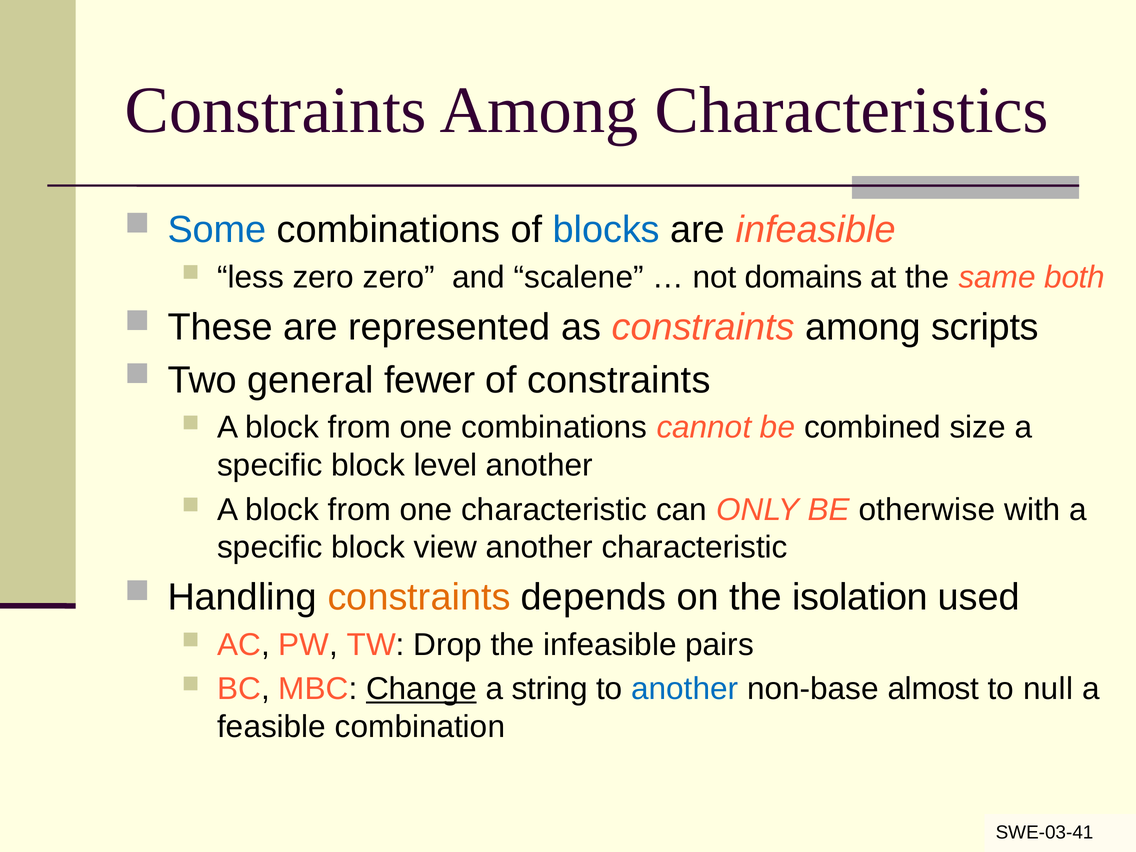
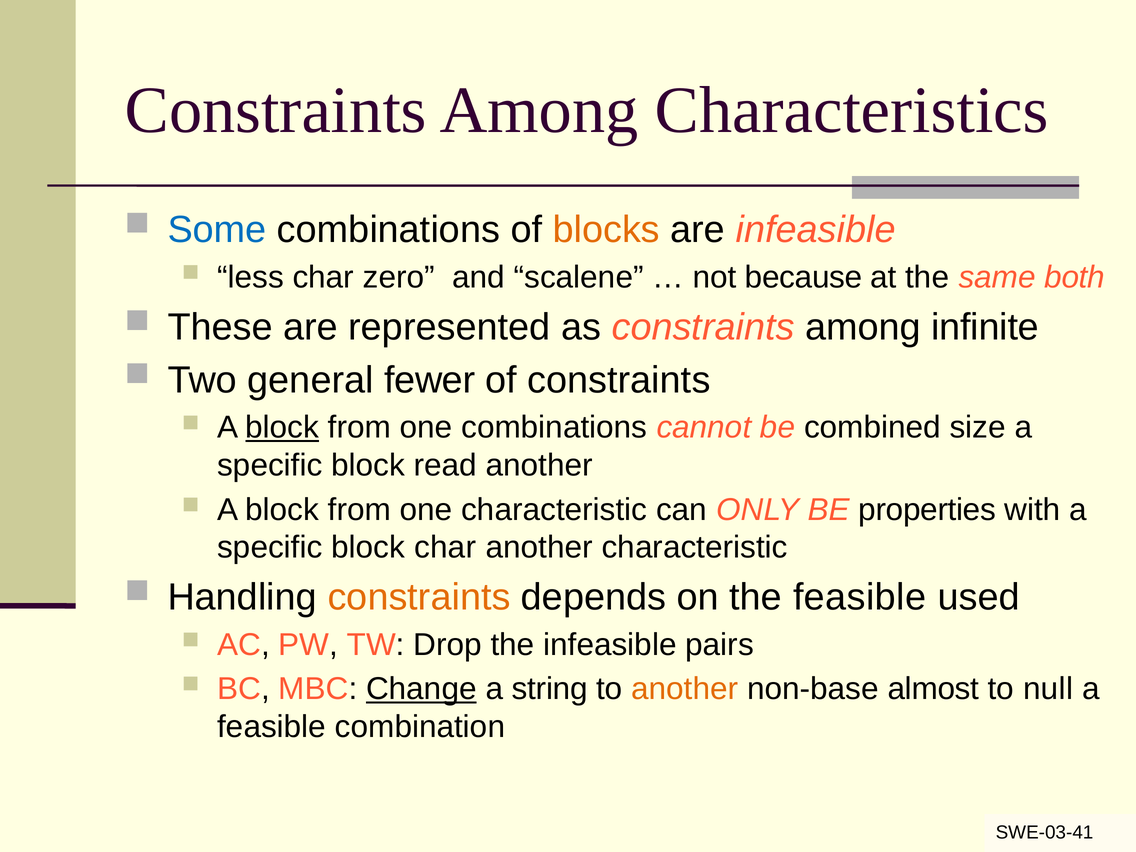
blocks colour: blue -> orange (606, 230)
less zero: zero -> char (323, 277)
domains: domains -> because (804, 277)
scripts: scripts -> infinite (985, 327)
block underline: none -> present (282, 428)
level: level -> read (445, 465)
otherwise: otherwise -> properties (927, 510)
block view: view -> char (445, 548)
the isolation: isolation -> feasible (860, 597)
another colour: blue -> orange (685, 689)
